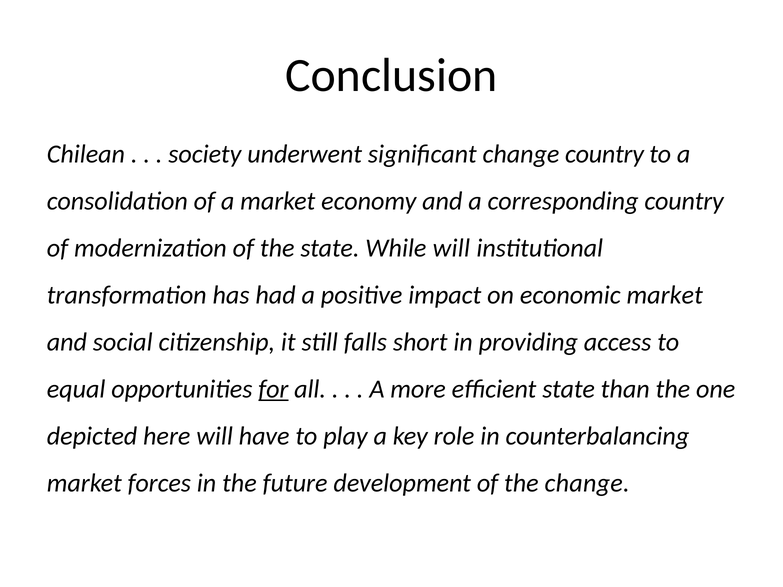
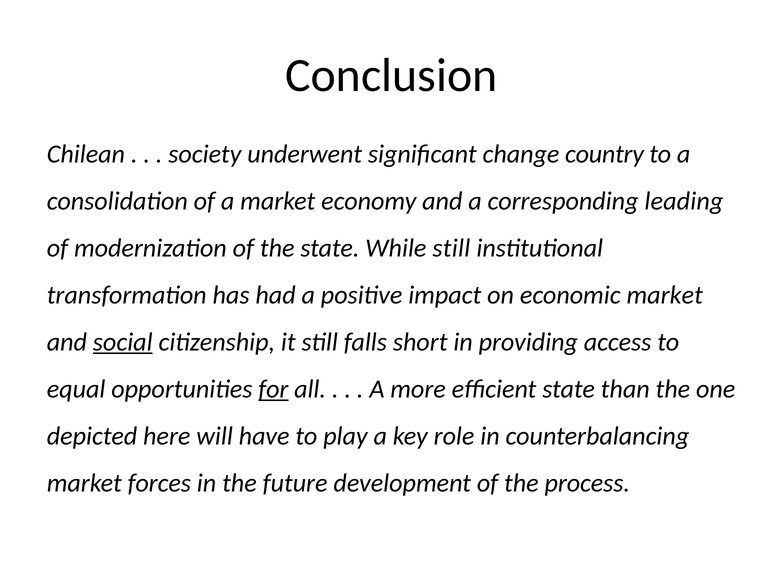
corresponding country: country -> leading (684, 201)
While will: will -> still (451, 248)
social underline: none -> present (123, 342)
the change: change -> process (587, 483)
